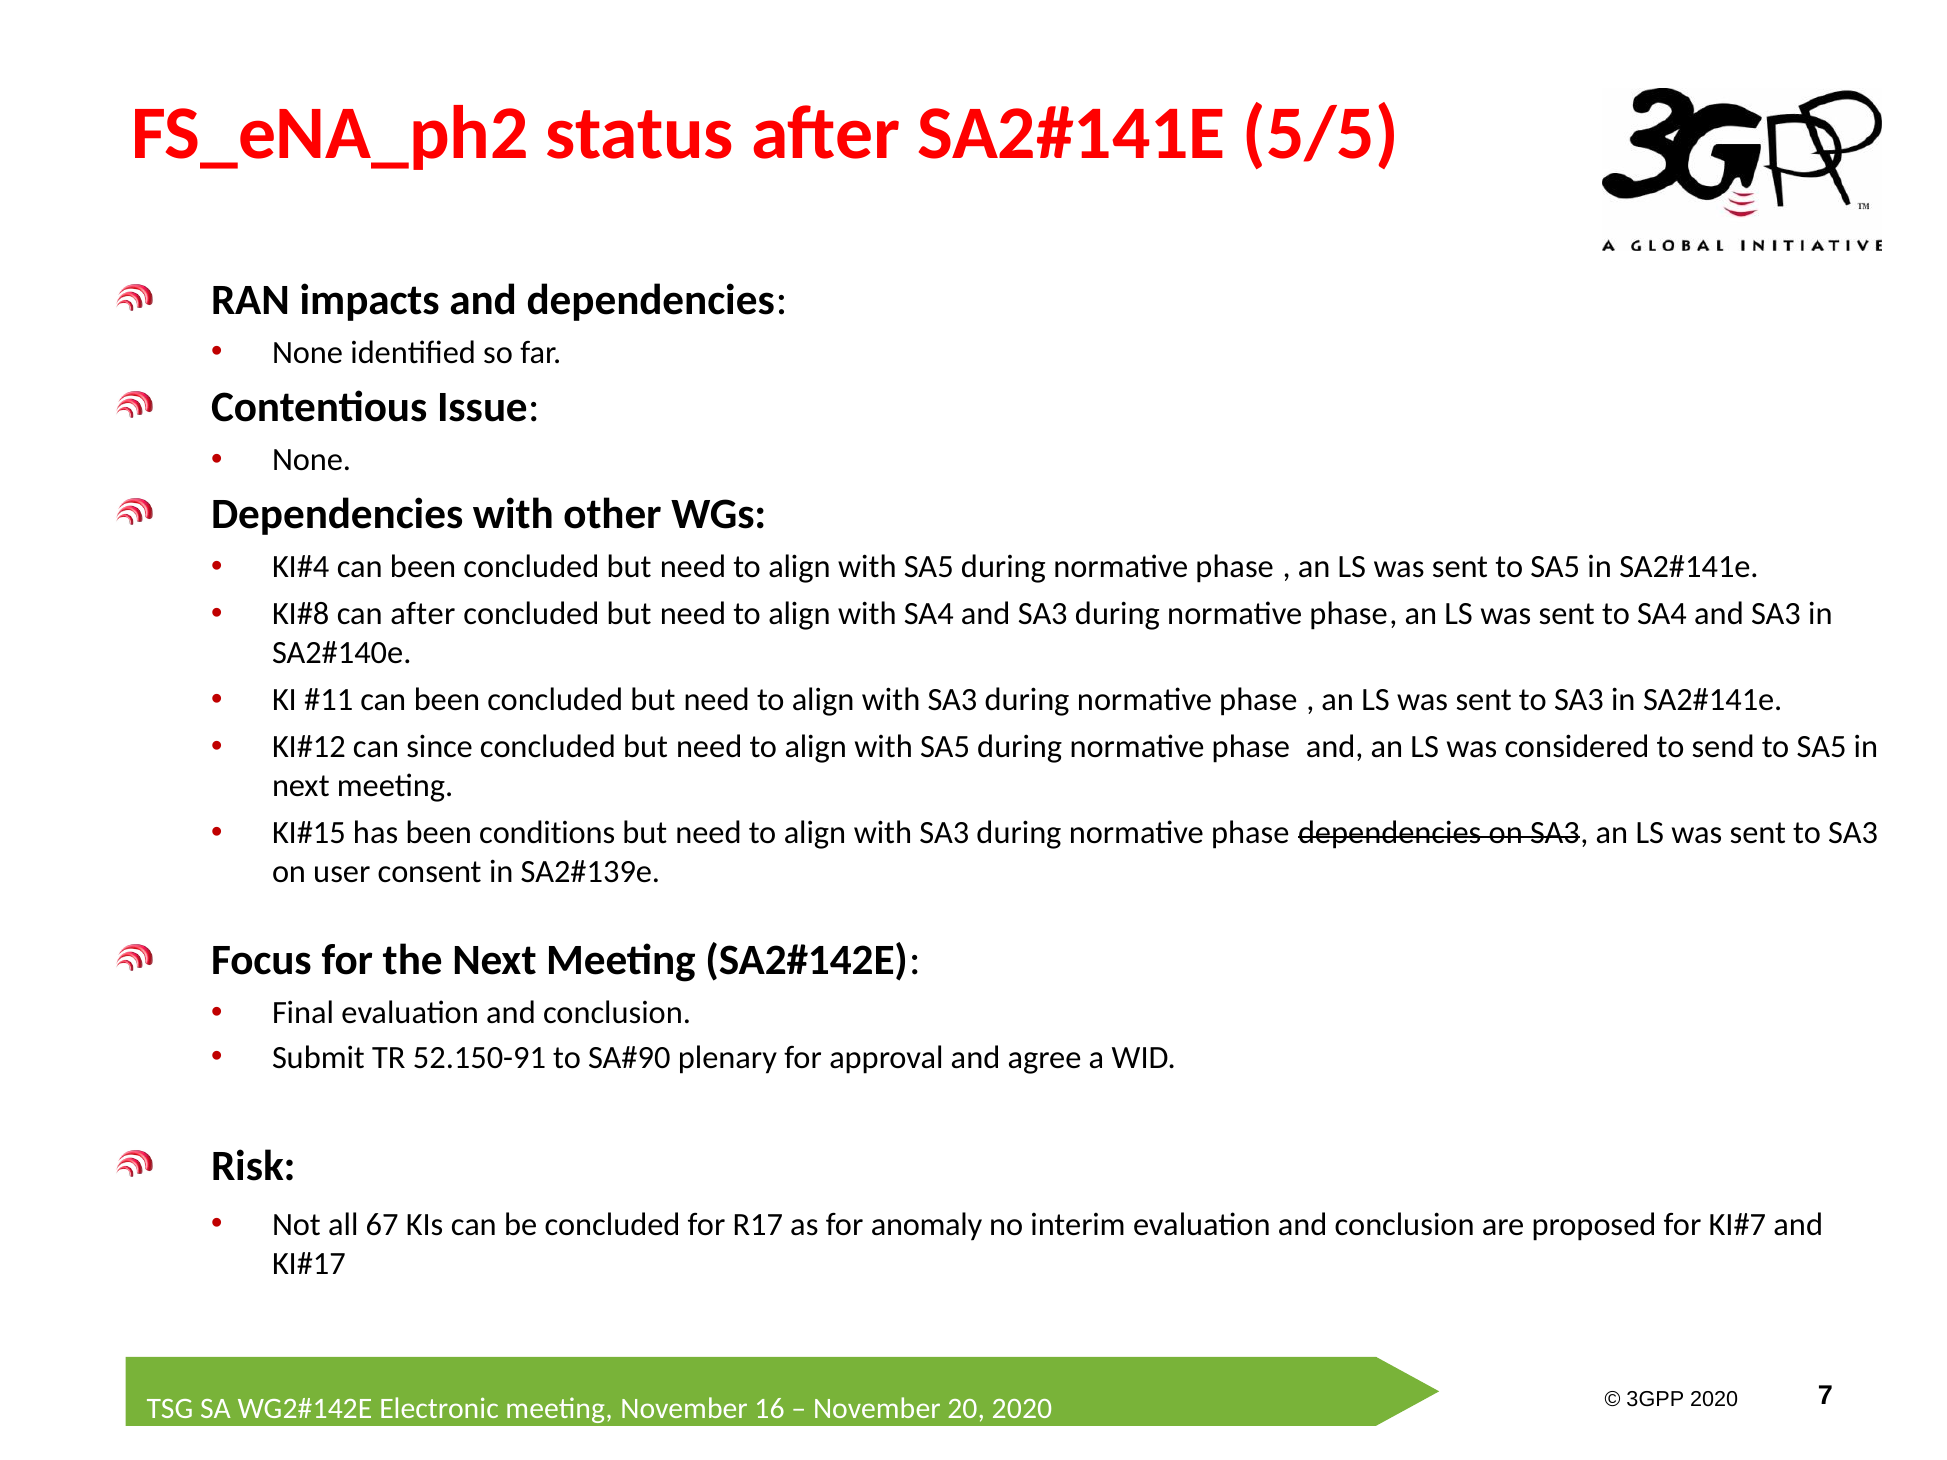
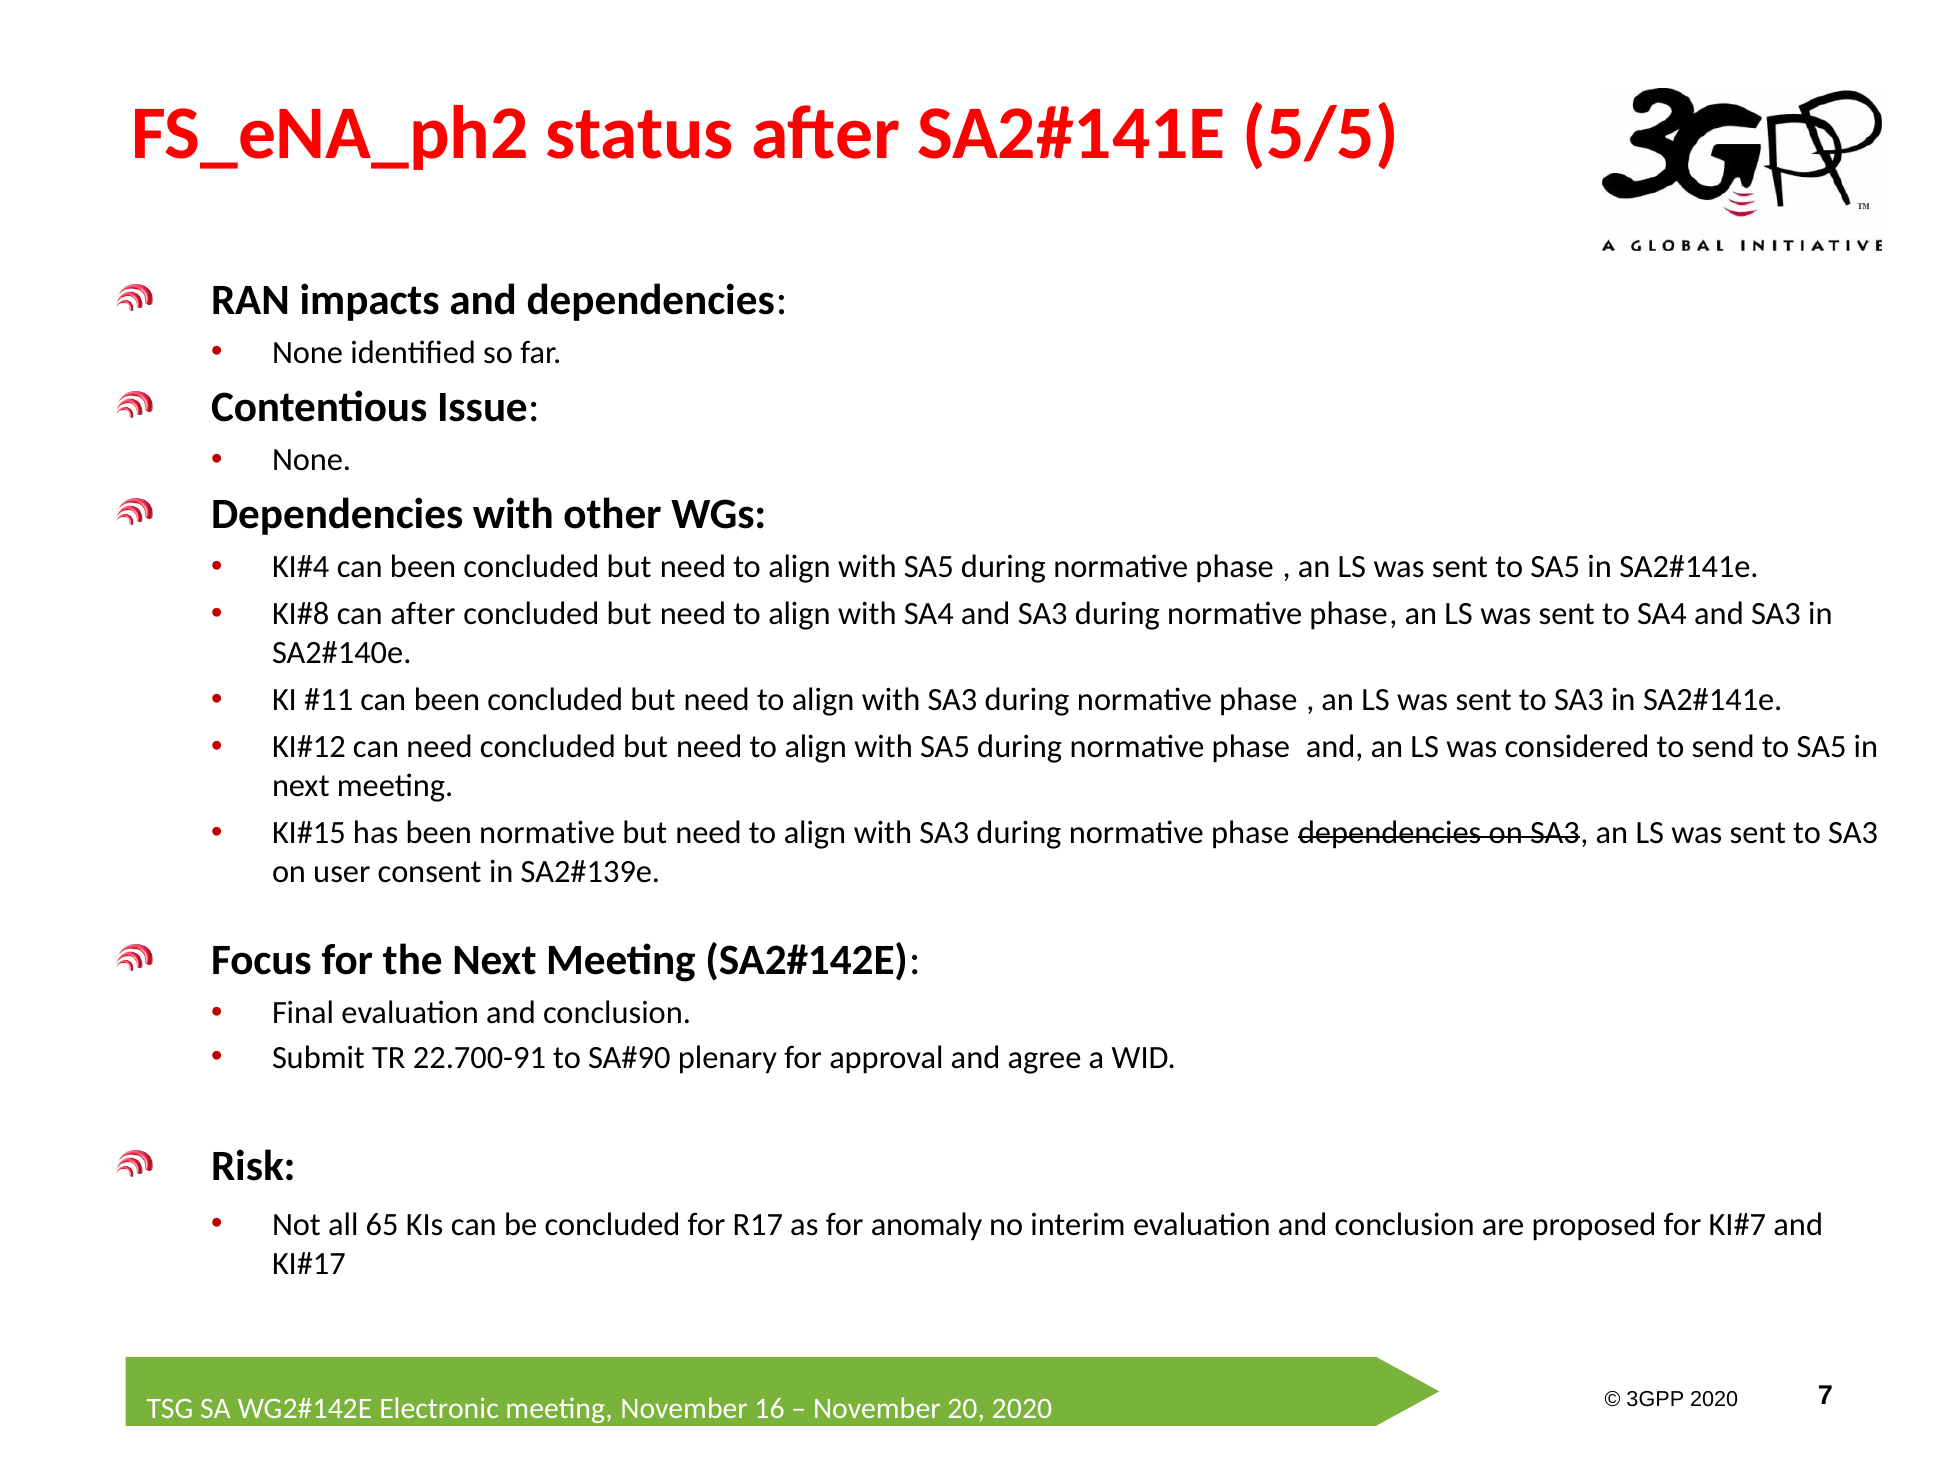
can since: since -> need (440, 747)
been conditions: conditions -> normative (547, 833)
52.150-91: 52.150-91 -> 22.700-91 (479, 1058)
67: 67 -> 65 (382, 1225)
